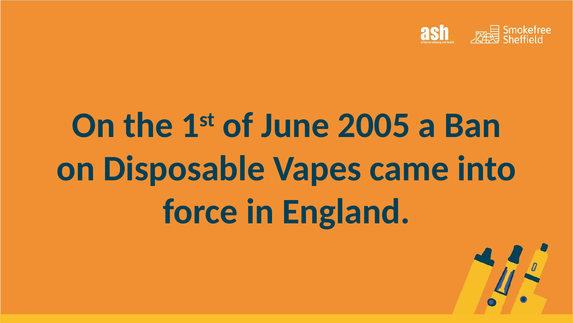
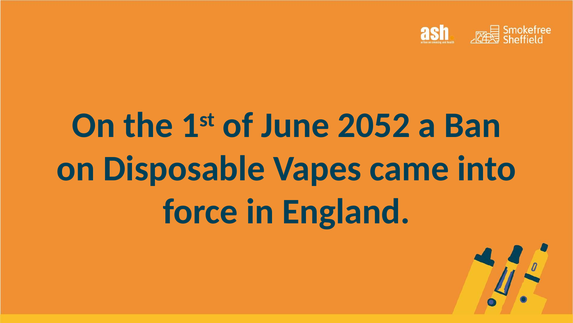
2005: 2005 -> 2052 (374, 125)
